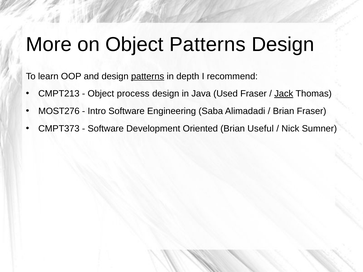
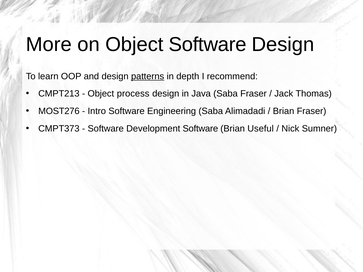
Object Patterns: Patterns -> Software (208, 44)
Java Used: Used -> Saba (226, 94)
Jack underline: present -> none (284, 94)
Development Oriented: Oriented -> Software (200, 129)
